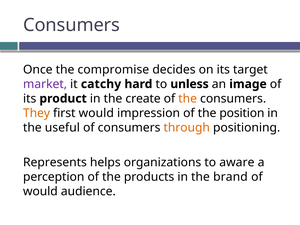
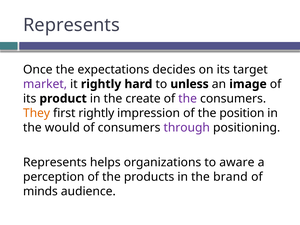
Consumers: Consumers -> Represents (71, 25)
compromise: compromise -> expectations (113, 70)
it catchy: catchy -> rightly (101, 84)
the colour: orange -> purple (188, 99)
first would: would -> rightly (96, 113)
useful: useful -> would (62, 128)
through colour: orange -> purple (187, 128)
would: would -> minds (40, 191)
